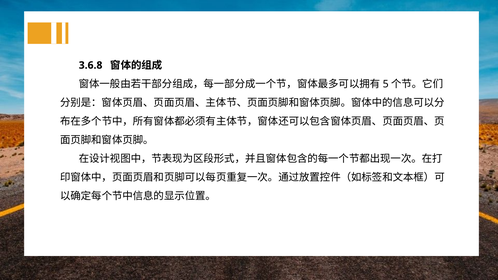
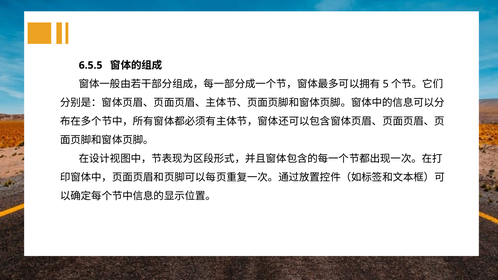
3.6.8: 3.6.8 -> 6.5.5 (91, 65)
